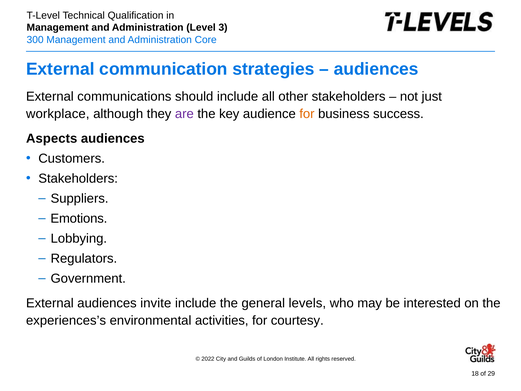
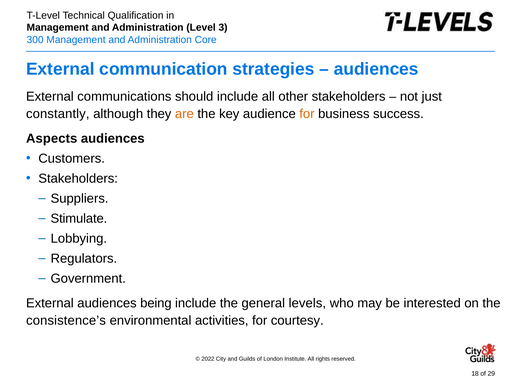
workplace: workplace -> constantly (58, 114)
are colour: purple -> orange (184, 114)
Emotions: Emotions -> Stimulate (79, 218)
invite: invite -> being (156, 303)
experiences’s: experiences’s -> consistence’s (66, 320)
